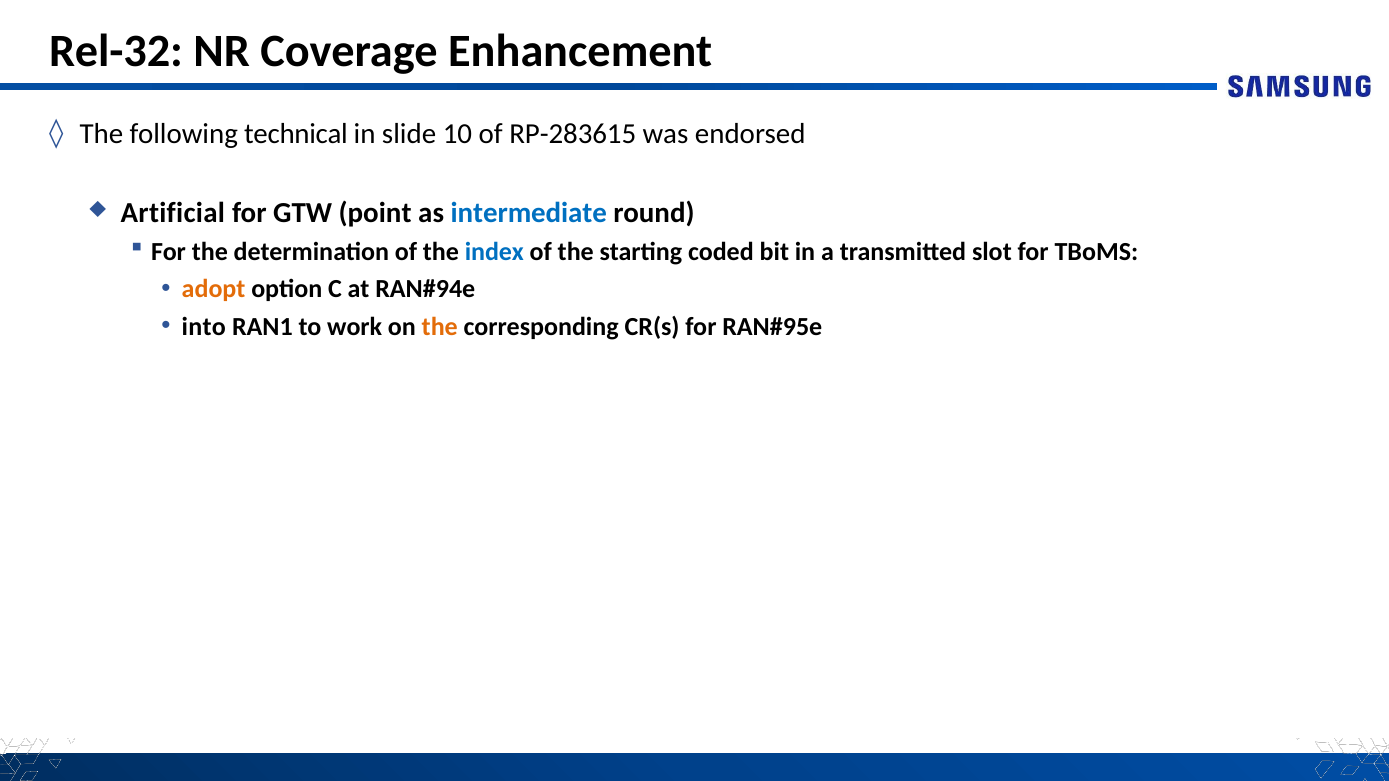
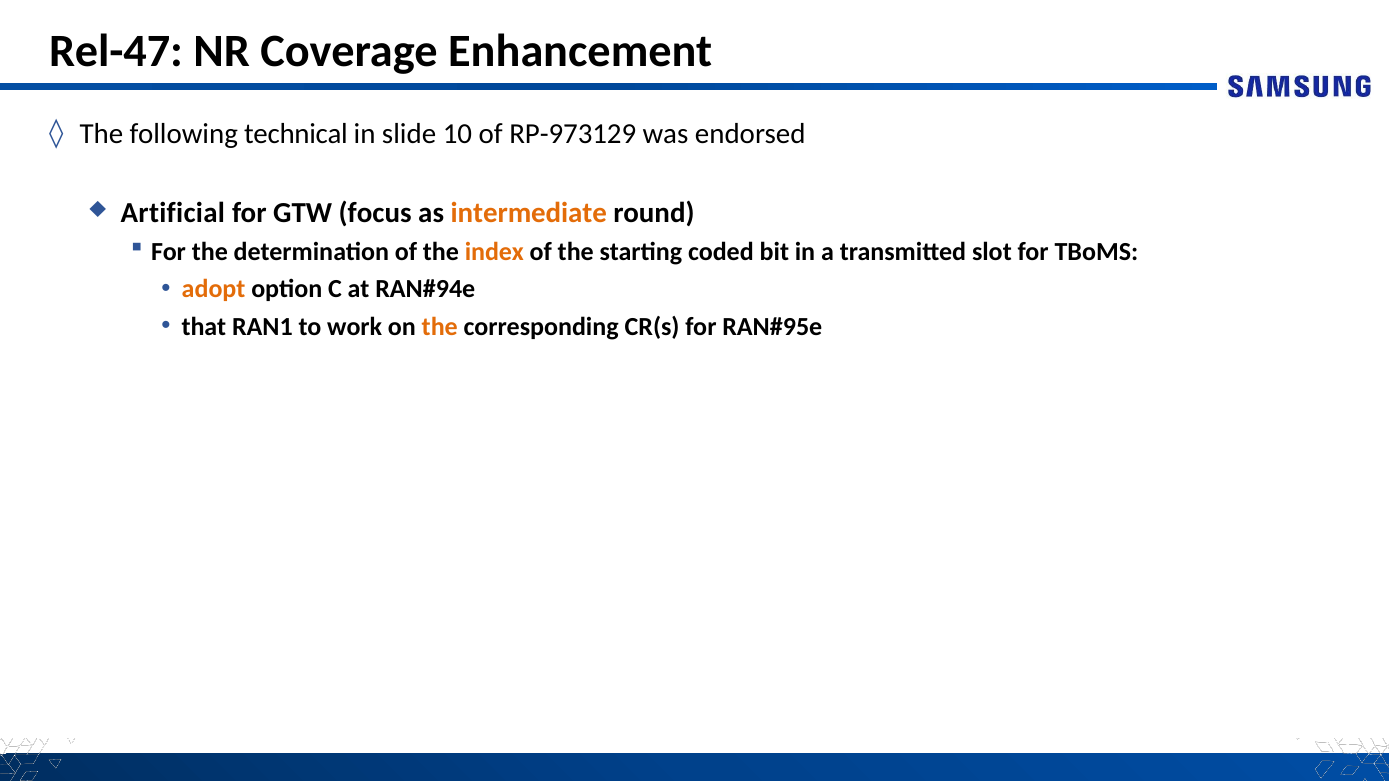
Rel-32: Rel-32 -> Rel-47 (116, 51)
RP-283615: RP-283615 -> RP-973129 (573, 134)
point: point -> focus (375, 213)
intermediate colour: blue -> orange (529, 213)
index colour: blue -> orange (494, 252)
into: into -> that (204, 327)
